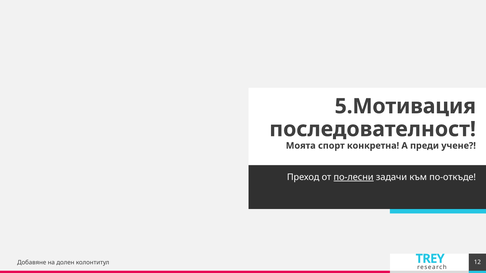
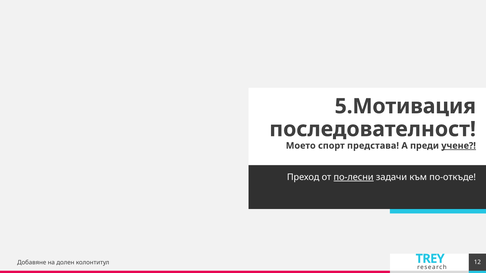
Моята: Моята -> Моето (301, 146)
конкретна: конкретна -> представа (373, 146)
учене underline: none -> present (459, 146)
